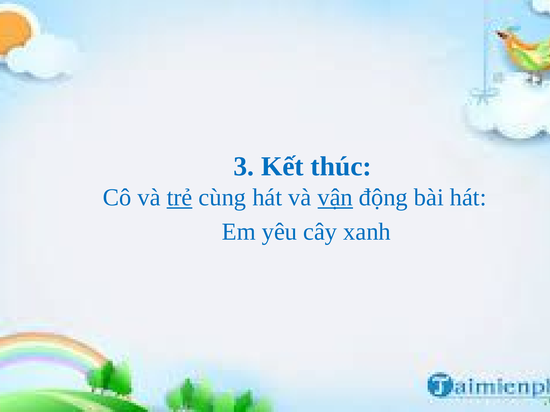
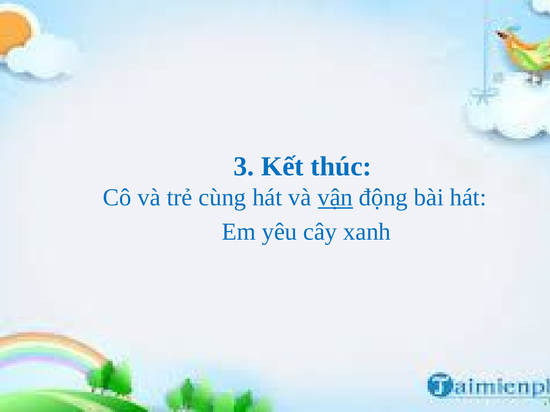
trẻ underline: present -> none (180, 198)
